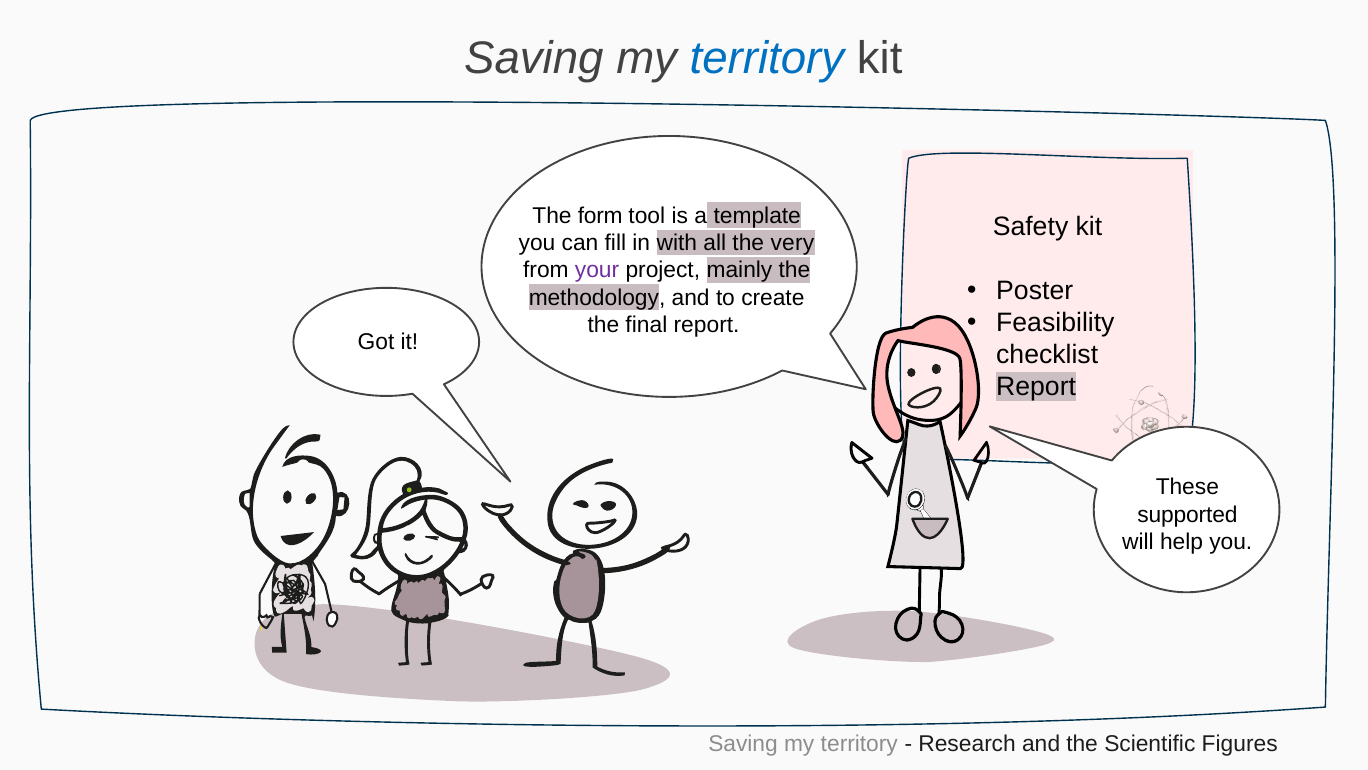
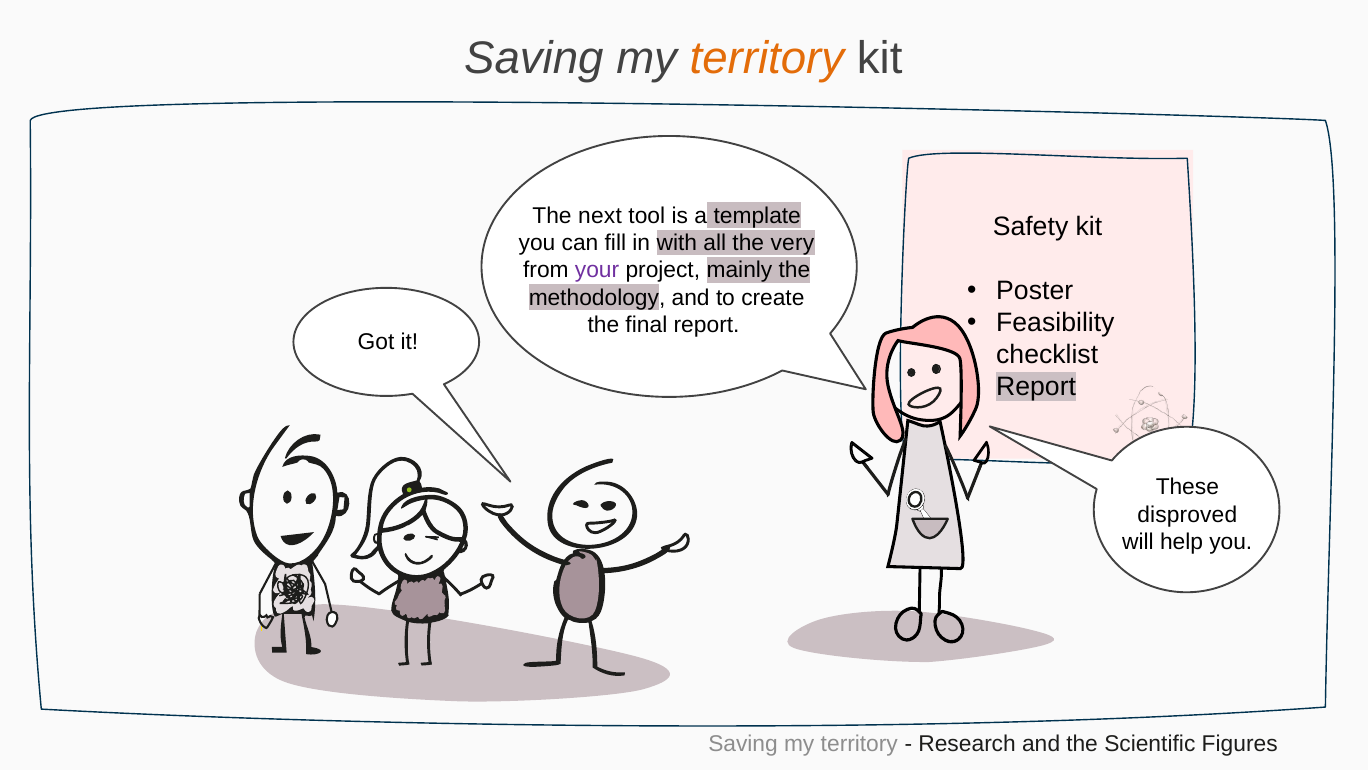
territory colour: blue -> orange (767, 59)
form: form -> next (600, 215)
supported: supported -> disproved (1187, 515)
